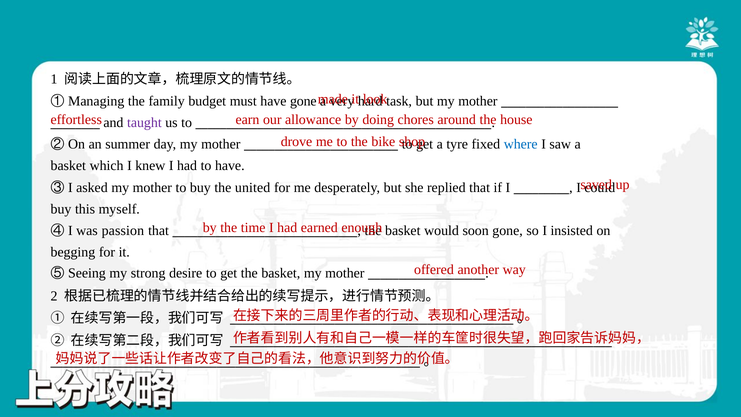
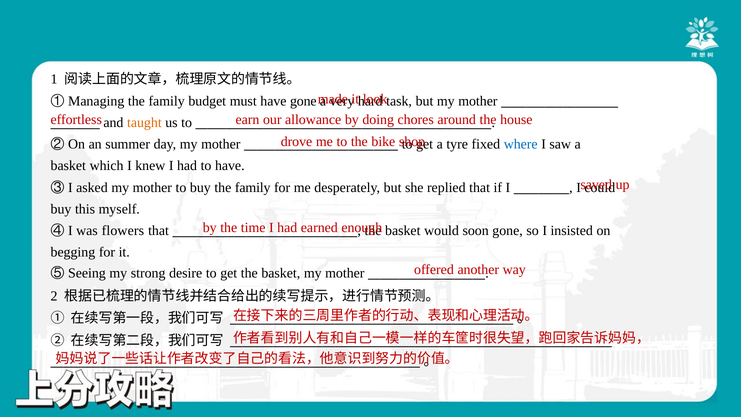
taught colour: purple -> orange (144, 123)
buy the united: united -> family (253, 187)
passion: passion -> flowers (123, 231)
